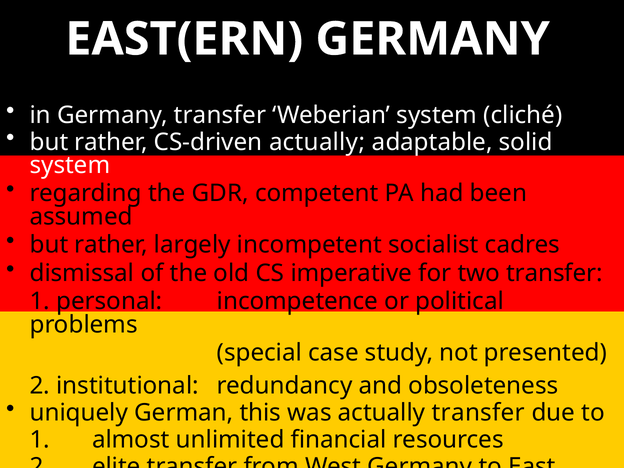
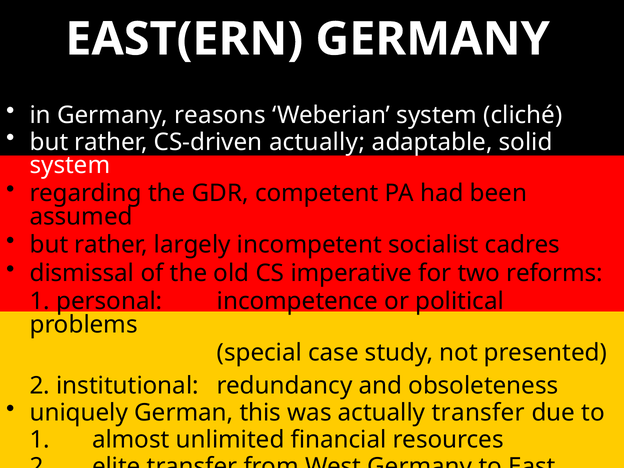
Germany transfer: transfer -> reasons (220, 115)
two transfer: transfer -> reforms (554, 273)
